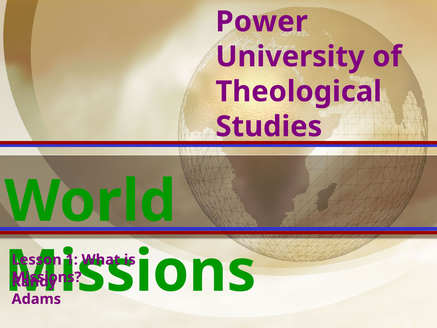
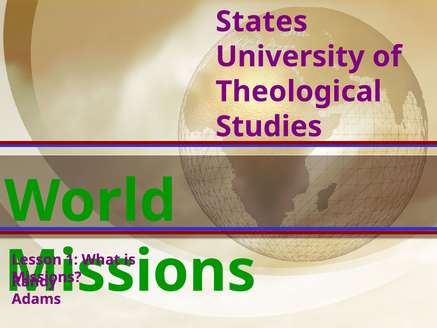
Power: Power -> States (262, 22)
